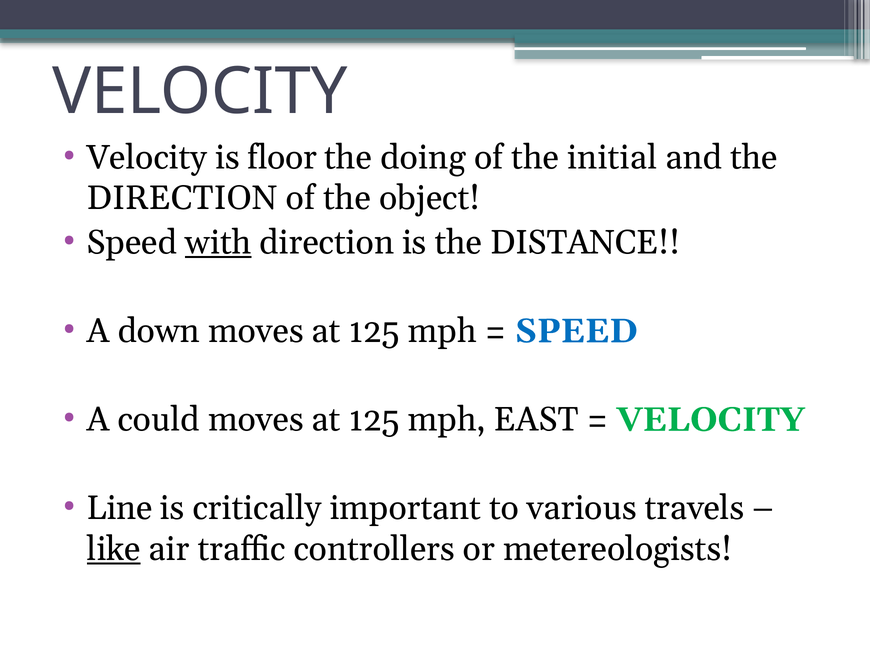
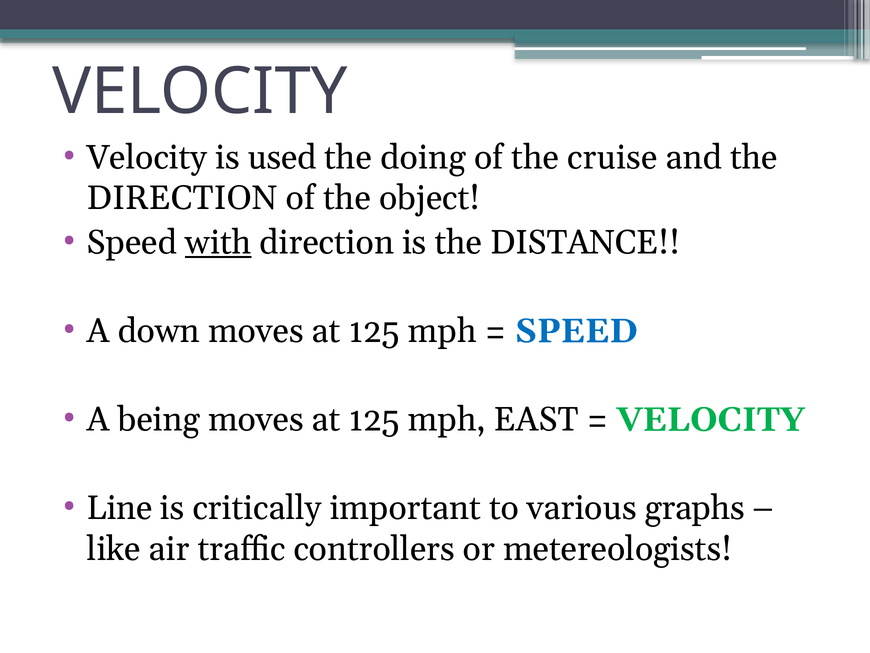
floor: floor -> used (282, 157)
initial: initial -> cruise (612, 157)
could: could -> being (159, 419)
travels: travels -> graphs (695, 508)
like underline: present -> none (114, 548)
